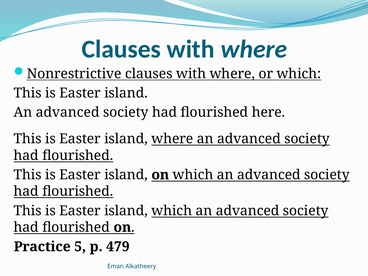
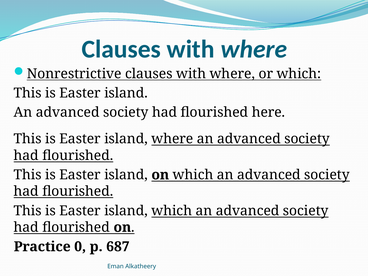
5: 5 -> 0 (80, 247)
479: 479 -> 687 (118, 247)
